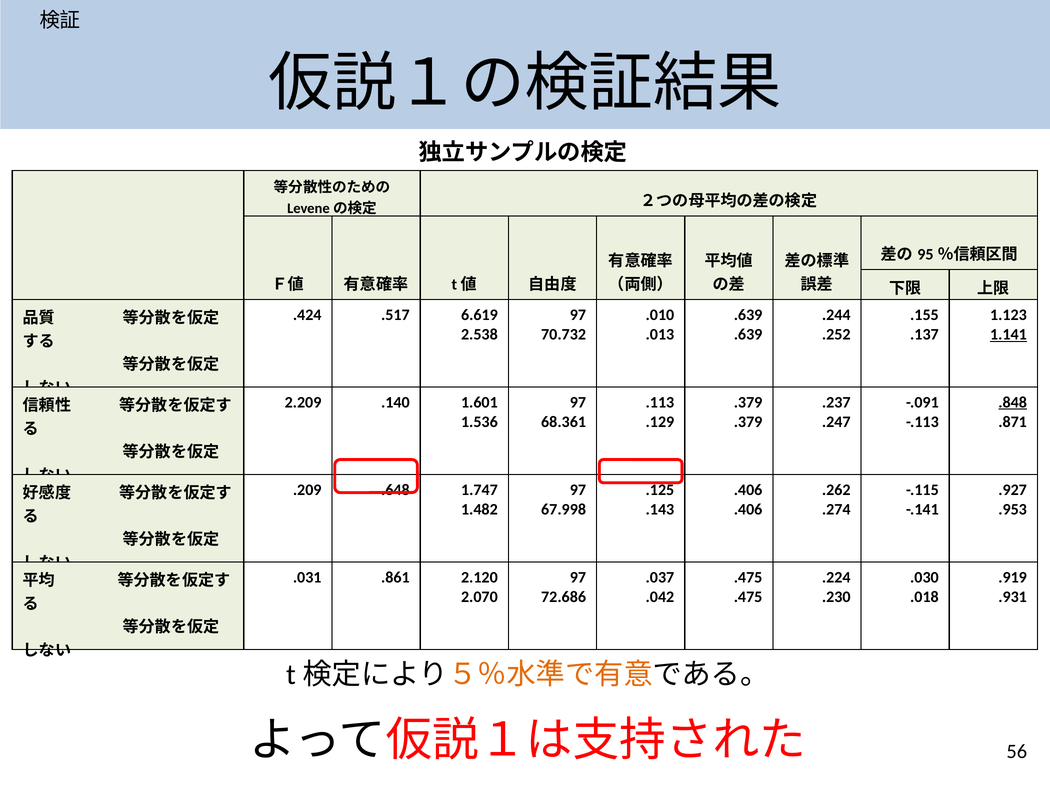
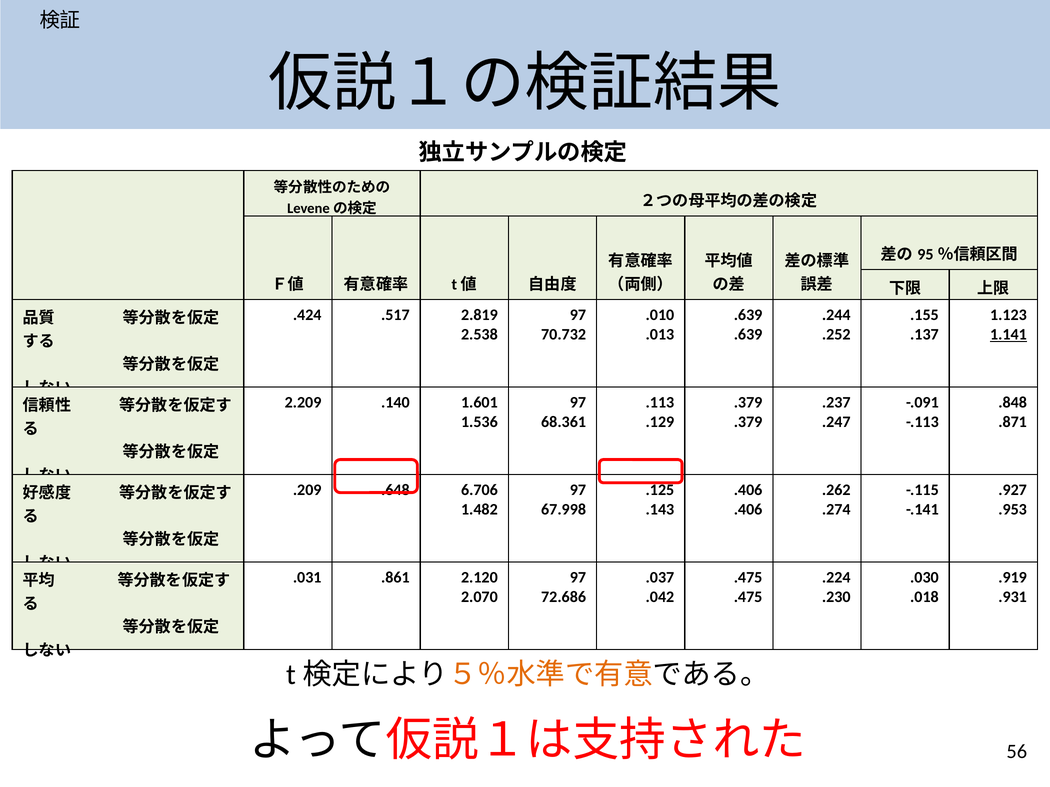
6.619: 6.619 -> 2.819 (479, 315)
.848 underline: present -> none (1013, 403)
1.747: 1.747 -> 6.706 (479, 490)
